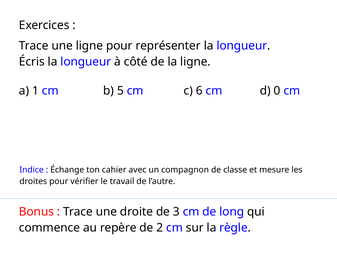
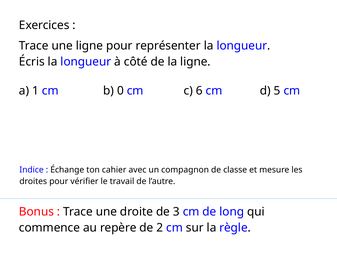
5: 5 -> 0 (120, 91)
0: 0 -> 5 (277, 91)
